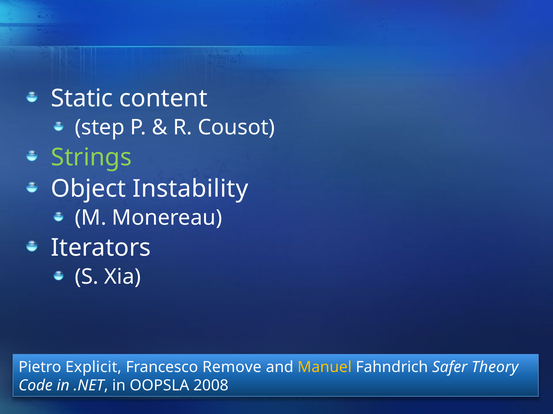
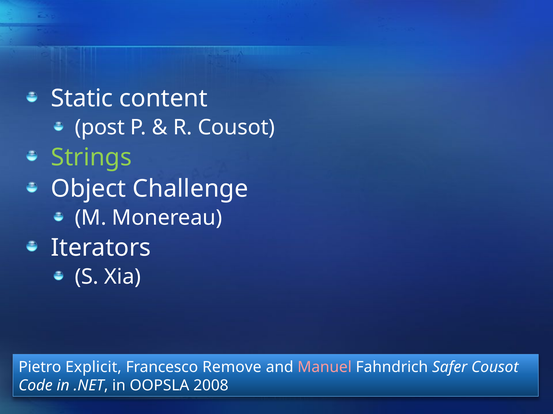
step: step -> post (100, 128)
Instability: Instability -> Challenge (190, 189)
Manuel colour: yellow -> pink (325, 368)
Safer Theory: Theory -> Cousot (495, 368)
